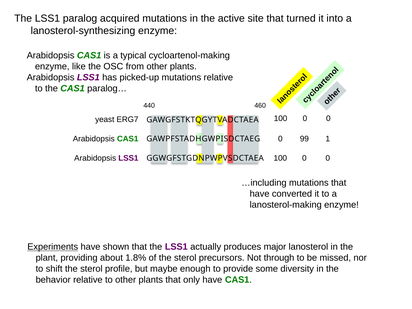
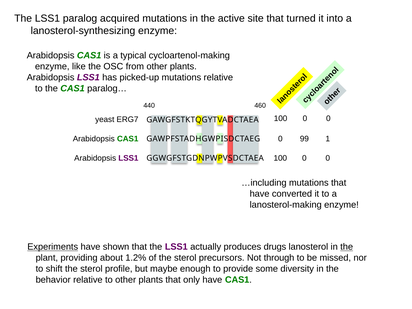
major: major -> drugs (275, 247)
the underline: none -> present (347, 247)
1.8%: 1.8% -> 1.2% (136, 258)
